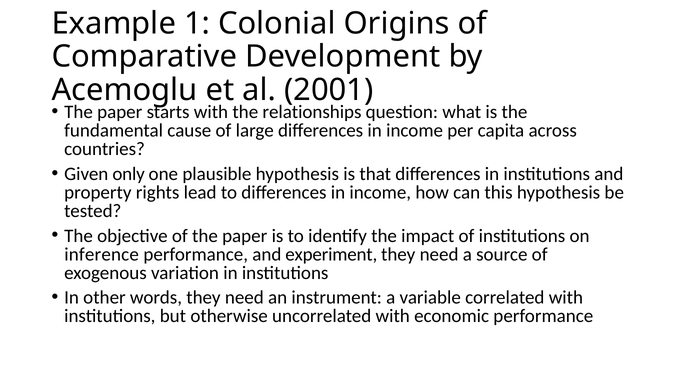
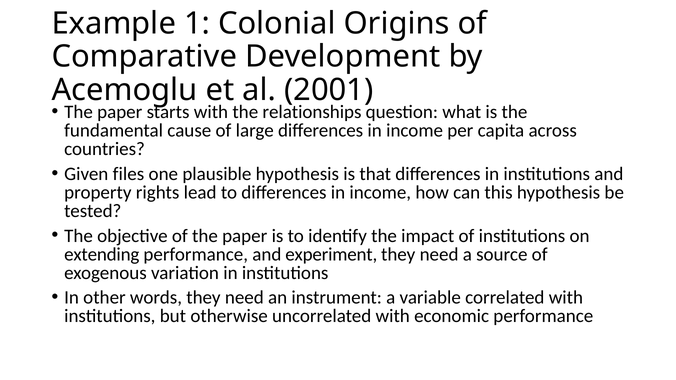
only: only -> files (128, 174)
inference: inference -> extending (102, 254)
